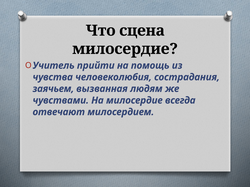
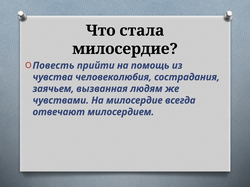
сцена: сцена -> стала (142, 31)
Учитель: Учитель -> Повесть (53, 66)
